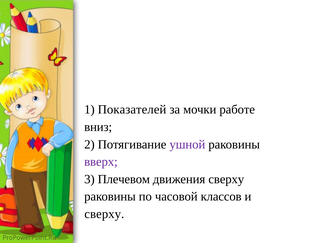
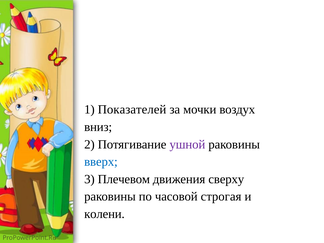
работе: работе -> воздух (237, 110)
вверх colour: purple -> blue (101, 162)
классов: классов -> строгая (221, 197)
сверху: сверху -> колени (104, 214)
